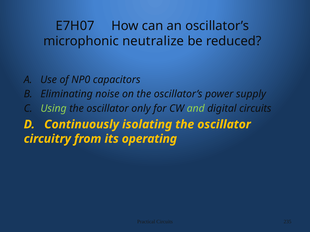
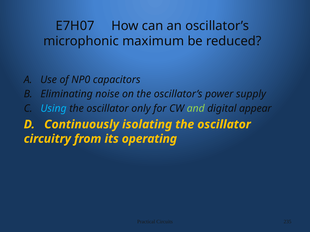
neutralize: neutralize -> maximum (153, 41)
Using colour: light green -> light blue (54, 109)
digital circuits: circuits -> appear (255, 109)
